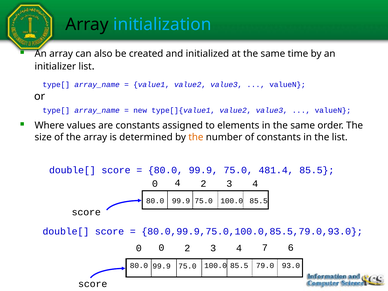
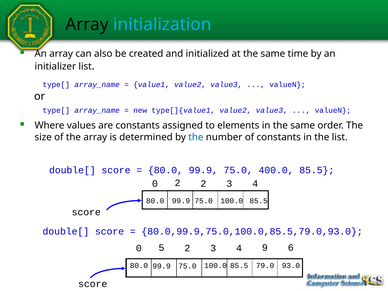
the colour: orange -> blue (196, 137)
481.4: 481.4 -> 400.0 (276, 170)
0 4: 4 -> 2 (178, 183)
0 0: 0 -> 5 (161, 248)
7: 7 -> 9 (265, 248)
